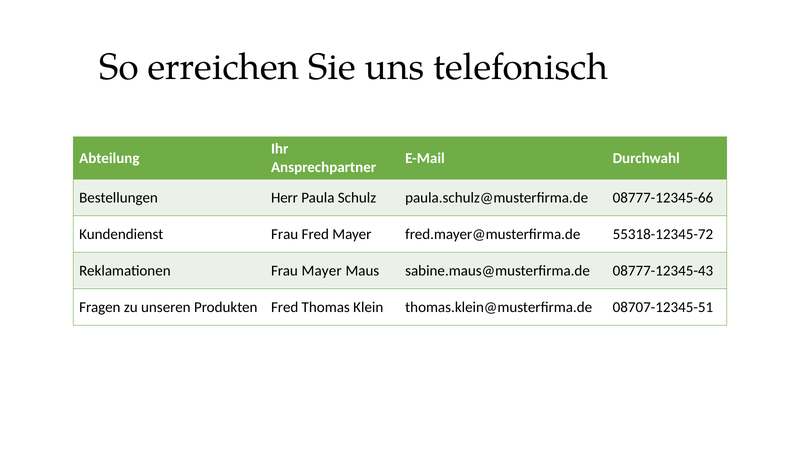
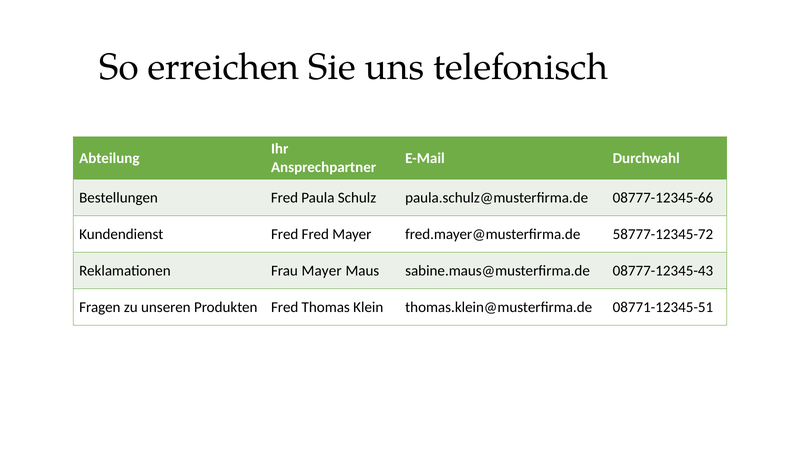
Bestellungen Herr: Herr -> Fred (285, 198)
Kundendienst Frau: Frau -> Fred (285, 234)
55318-12345-72: 55318-12345-72 -> 58777-12345-72 (663, 234)
08707-12345-51: 08707-12345-51 -> 08771-12345-51 (663, 307)
